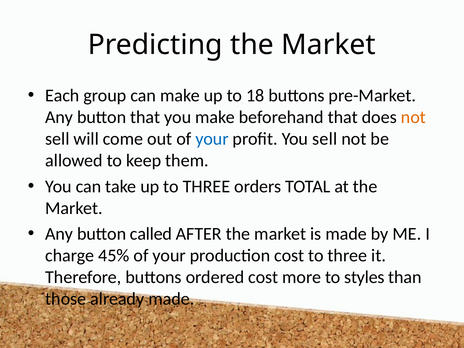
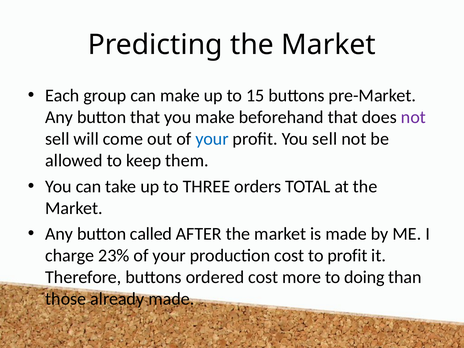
18: 18 -> 15 (255, 96)
not colour: orange -> purple (413, 117)
45%: 45% -> 23% (114, 256)
cost to three: three -> profit (348, 256)
styles: styles -> doing (364, 277)
